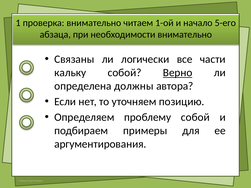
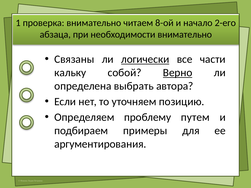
1-ой: 1-ой -> 8-ой (164, 23)
5-его: 5-его -> 2-его (225, 23)
логически underline: none -> present (145, 59)
должны: должны -> выбрать (134, 86)
проблему собой: собой -> путем (195, 117)
